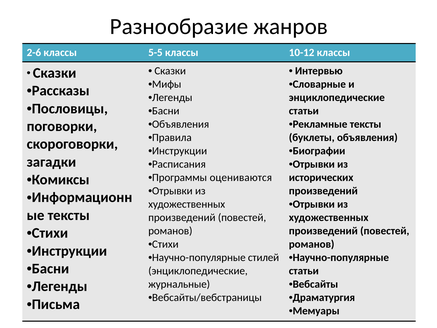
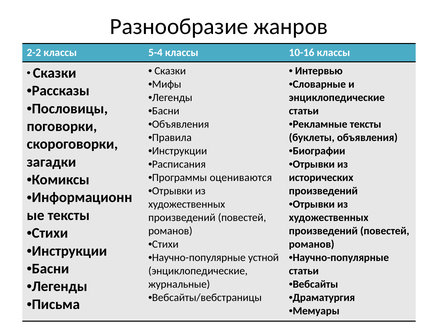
2-6: 2-6 -> 2-2 (34, 52)
5-5: 5-5 -> 5-4 (155, 52)
10-12: 10-12 -> 10-16 (302, 52)
стилей: стилей -> устной (264, 257)
